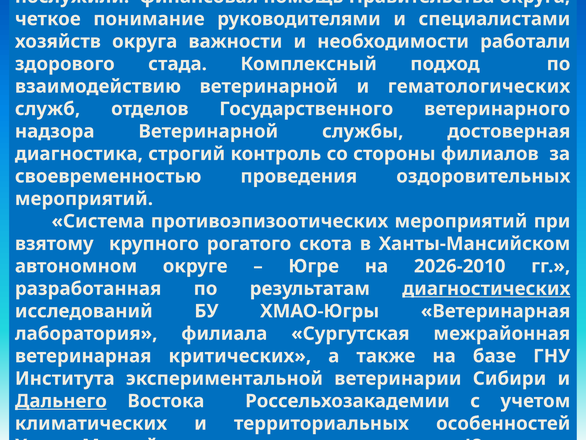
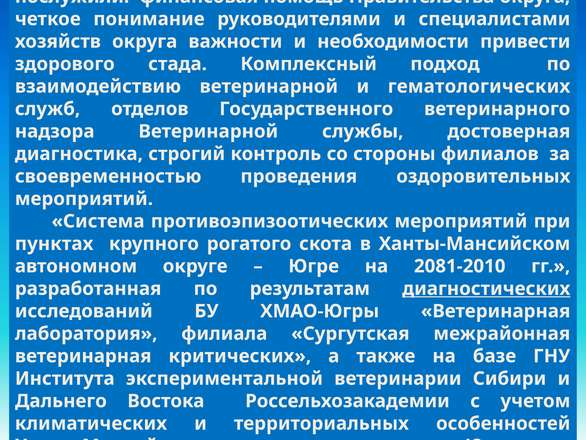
работали: работали -> привести (525, 41)
взятому: взятому -> пунктах (54, 243)
2026-2010: 2026-2010 -> 2081-2010 (460, 266)
Дальнего underline: present -> none (61, 401)
